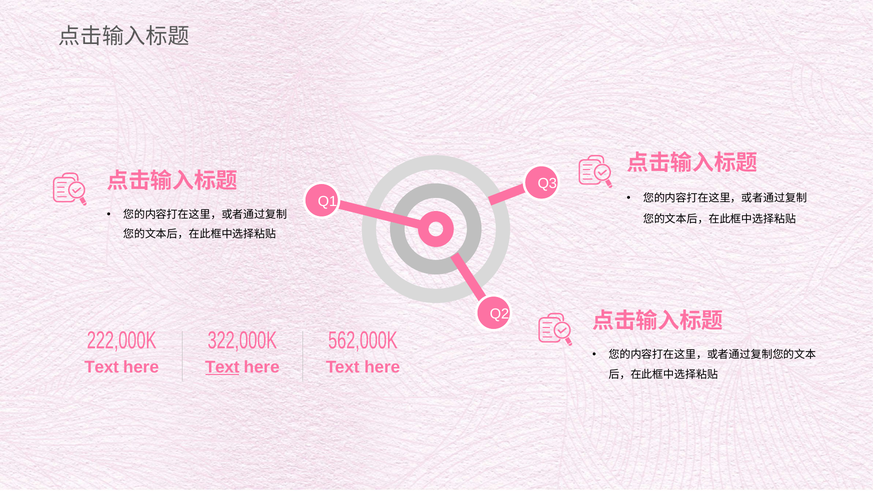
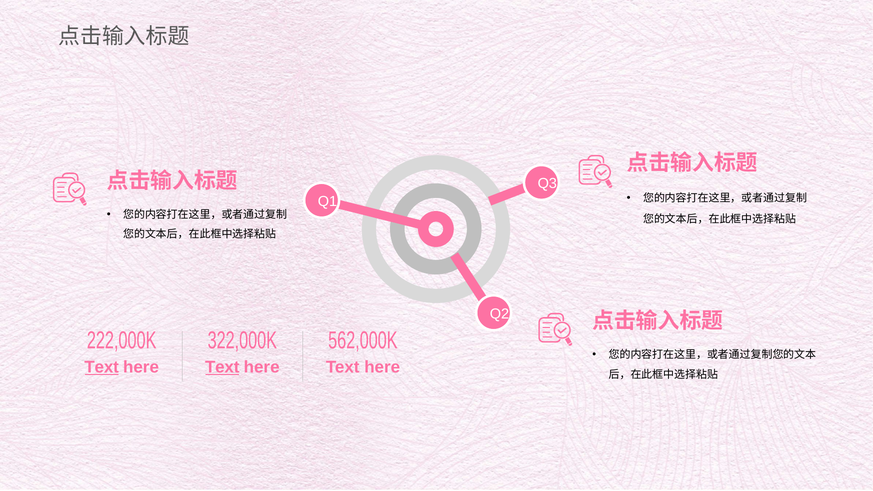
Text underline: none -> present (102, 367)
